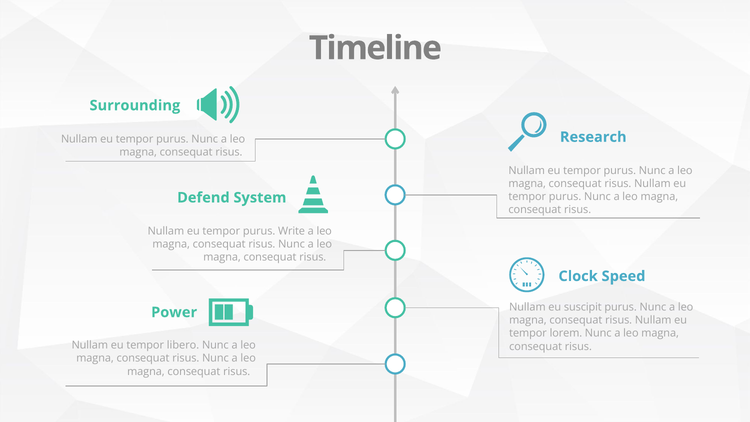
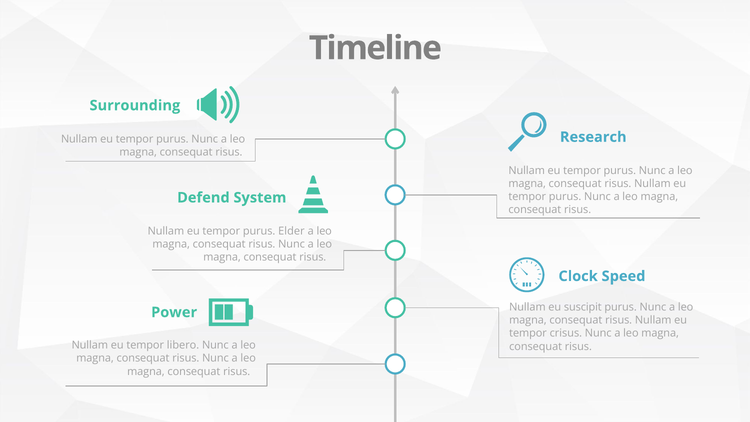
Write: Write -> Elder (291, 231)
lorem: lorem -> crisus (566, 333)
